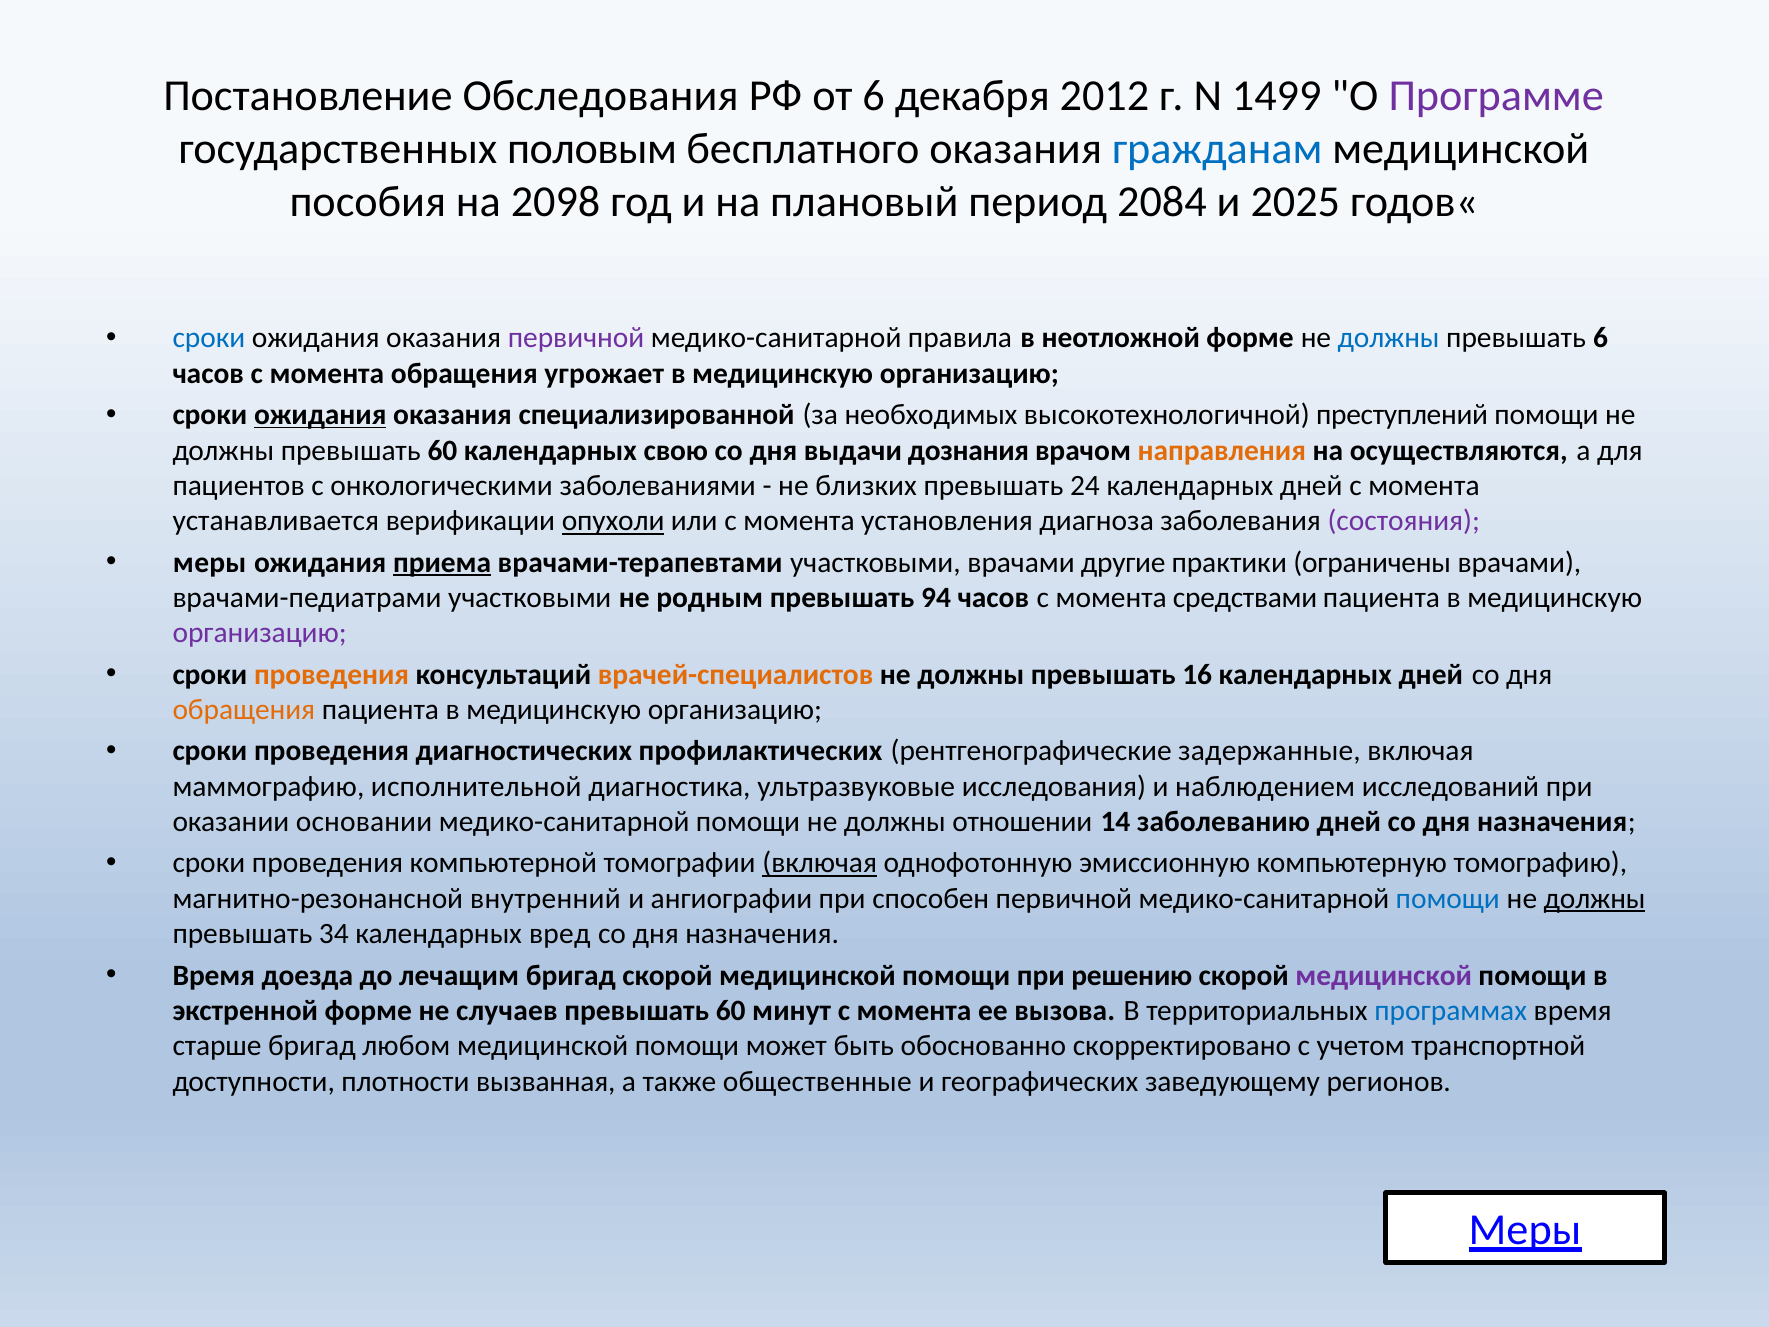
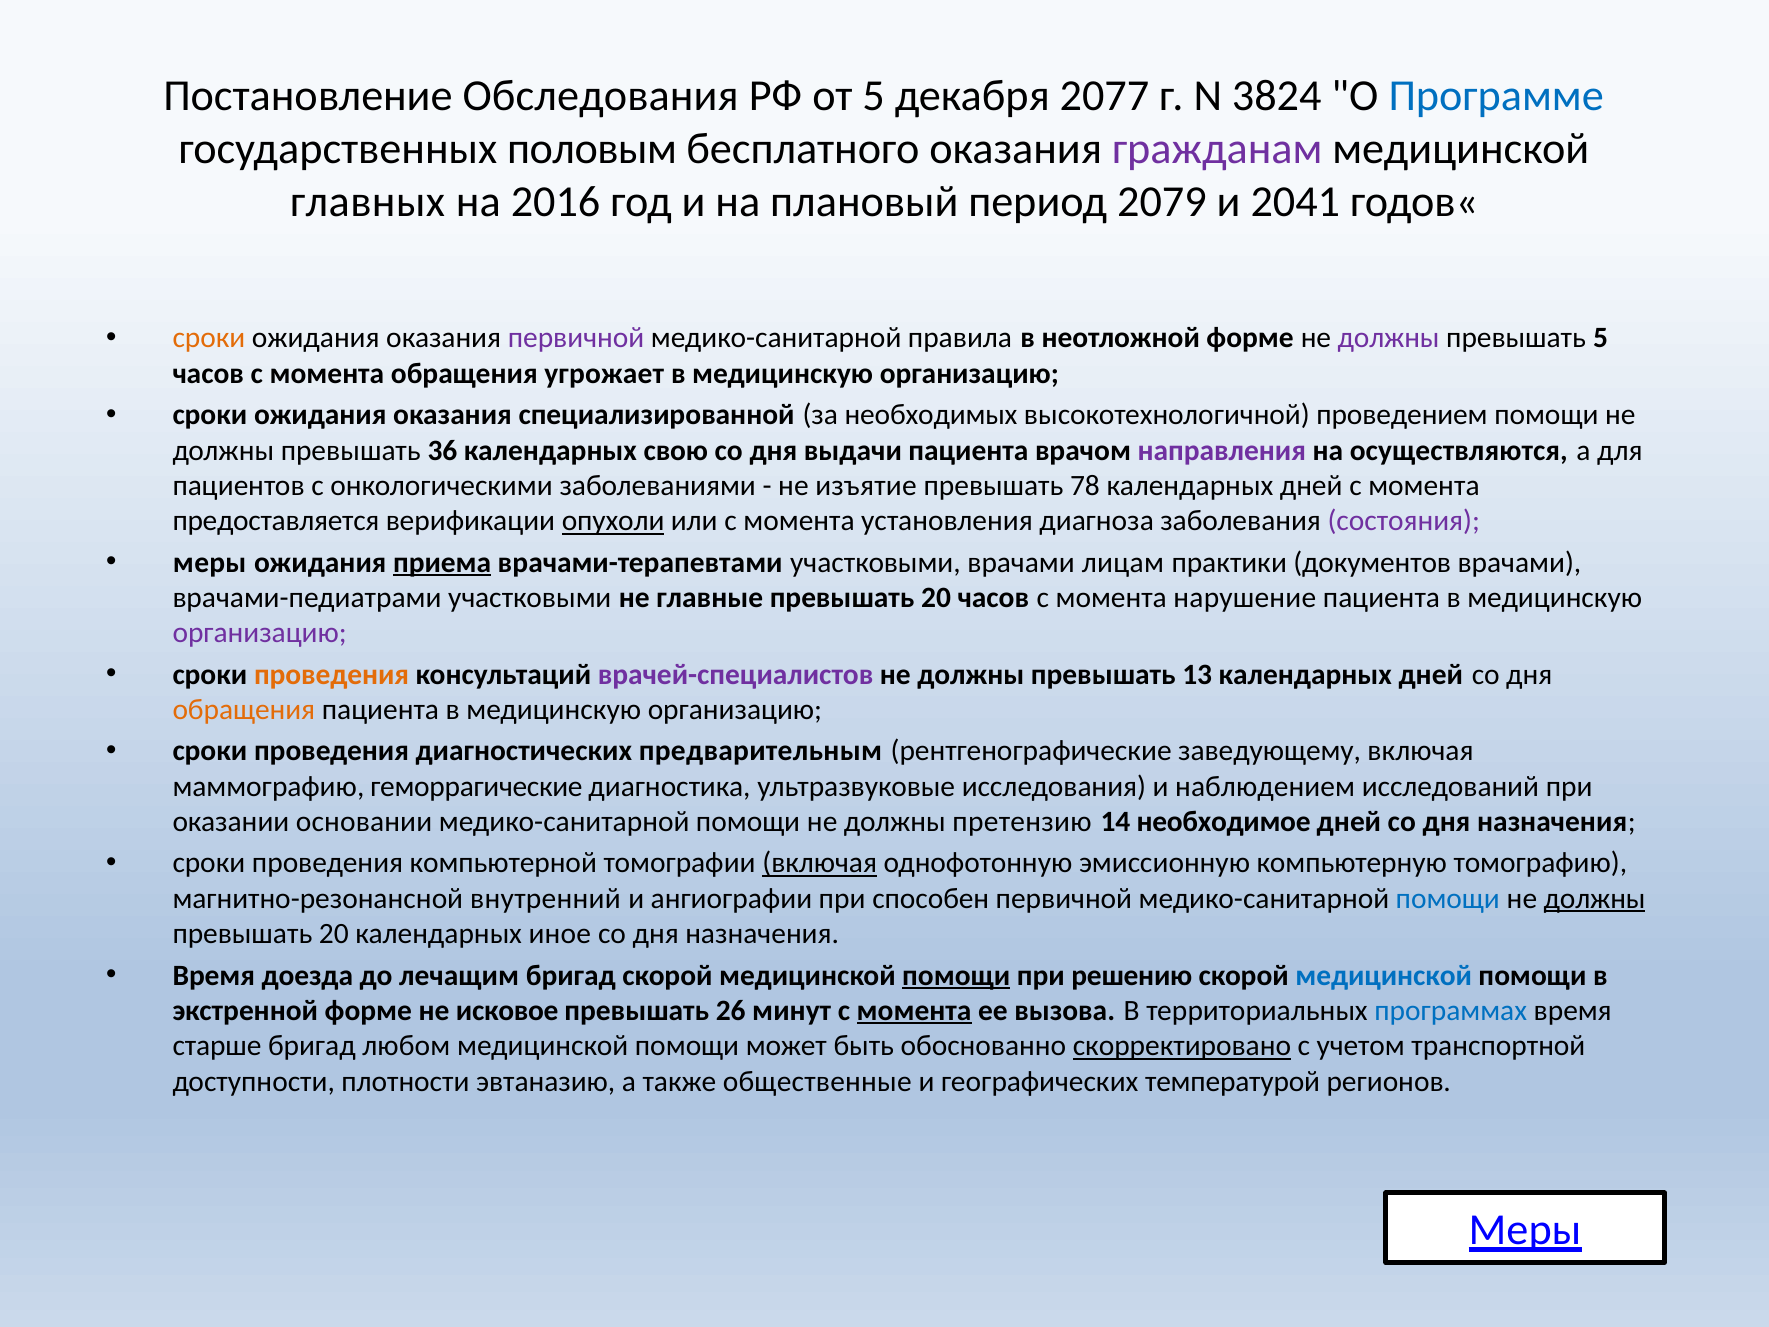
от 6: 6 -> 5 (874, 96)
2012: 2012 -> 2077 (1104, 96)
1499: 1499 -> 3824 (1277, 96)
Программе colour: purple -> blue (1496, 96)
гражданам colour: blue -> purple (1217, 149)
пособия: пособия -> главных (368, 202)
2098: 2098 -> 2016 (556, 202)
2084: 2084 -> 2079 (1162, 202)
2025: 2025 -> 2041 (1295, 202)
сроки colour: blue -> orange (209, 338)
должны colour: blue -> purple (1389, 338)
превышать 6: 6 -> 5 (1600, 338)
ожидания underline: present -> none (320, 415)
преступлений: преступлений -> проведением (1402, 415)
должны превышать 60: 60 -> 36 (442, 450)
выдачи дознания: дознания -> пациента (968, 450)
направления colour: orange -> purple (1222, 450)
близких: близких -> изъятие (866, 486)
24: 24 -> 78 (1085, 486)
устанавливается: устанавливается -> предоставляется (276, 521)
другие: другие -> лицам (1123, 562)
ограничены: ограничены -> документов (1372, 562)
родным: родным -> главные (710, 598)
94: 94 -> 20 (936, 598)
средствами: средствами -> нарушение (1245, 598)
врачей-специалистов colour: orange -> purple (736, 674)
16: 16 -> 13 (1197, 674)
профилактических: профилактических -> предварительным (760, 751)
задержанные: задержанные -> заведующему (1270, 751)
исполнительной: исполнительной -> геморрагические (476, 786)
отношении: отношении -> претензию (1022, 822)
заболеванию: заболеванию -> необходимое (1224, 822)
34: 34 -> 20 (334, 934)
вред: вред -> иное (560, 934)
помощи underline: none -> present (956, 975)
медицинской colour: purple -> blue (1384, 975)
случаев: случаев -> исковое (507, 1011)
60: 60 -> 26 (731, 1011)
момента underline: none -> present (914, 1011)
скорректировано underline: none -> present (1182, 1046)
вызванная: вызванная -> эвтаназию (546, 1081)
заведующему: заведующему -> температурой (1233, 1081)
